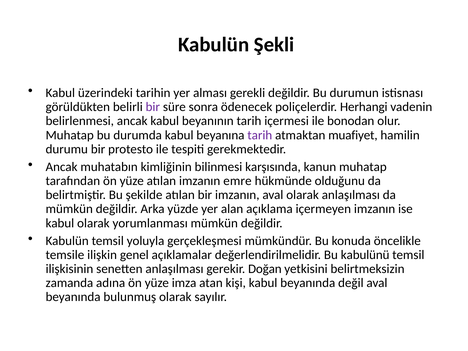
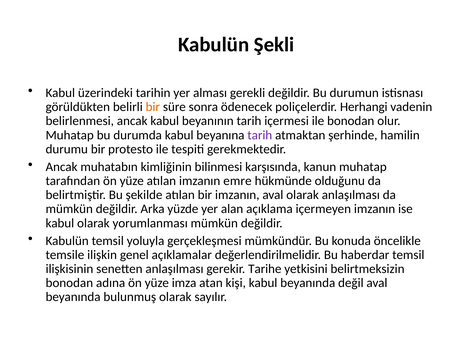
bir colour: purple -> orange (153, 107)
muafiyet: muafiyet -> şerhinde (353, 135)
kabulünü: kabulünü -> haberdar (365, 255)
Doğan: Doğan -> Tarihe (265, 269)
zamanda: zamanda -> bonodan (69, 283)
